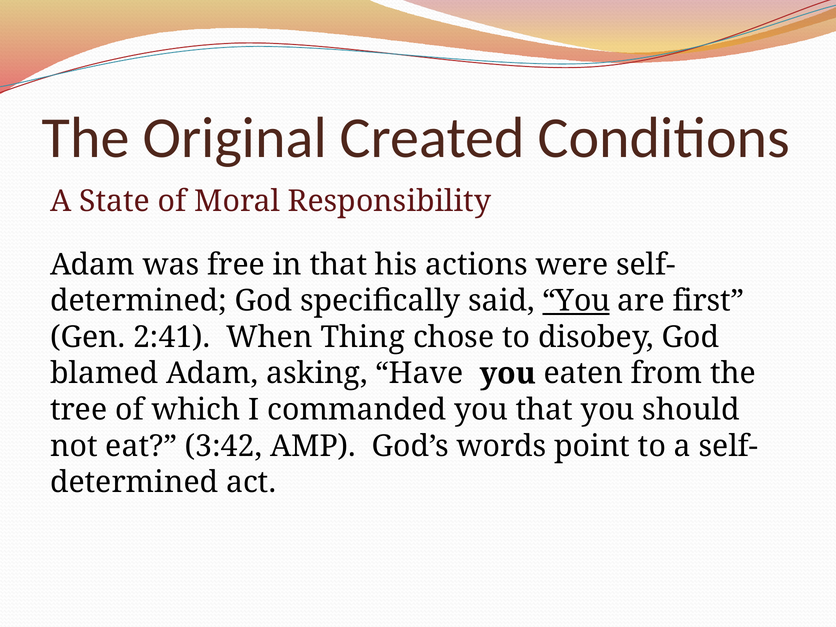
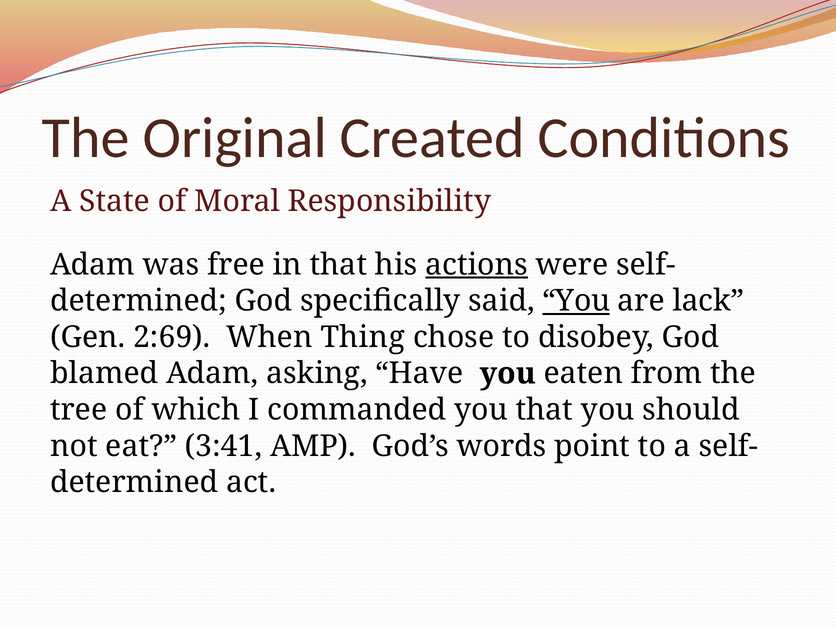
actions underline: none -> present (477, 265)
first: first -> lack (708, 301)
2:41: 2:41 -> 2:69 (172, 337)
3:42: 3:42 -> 3:41 (224, 446)
